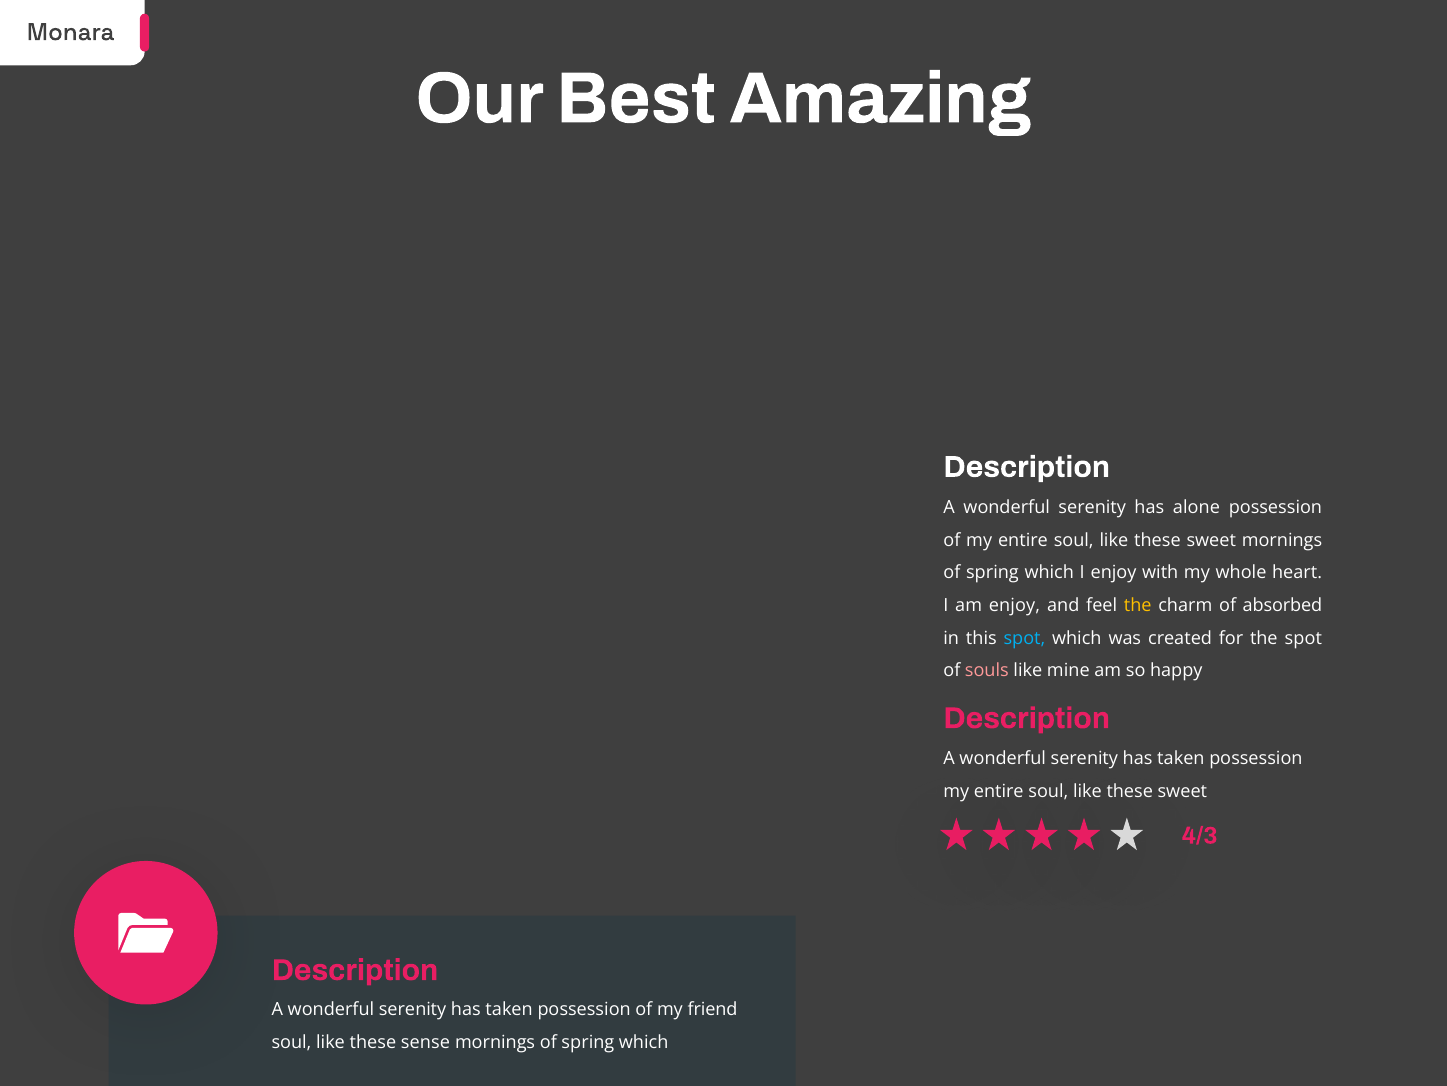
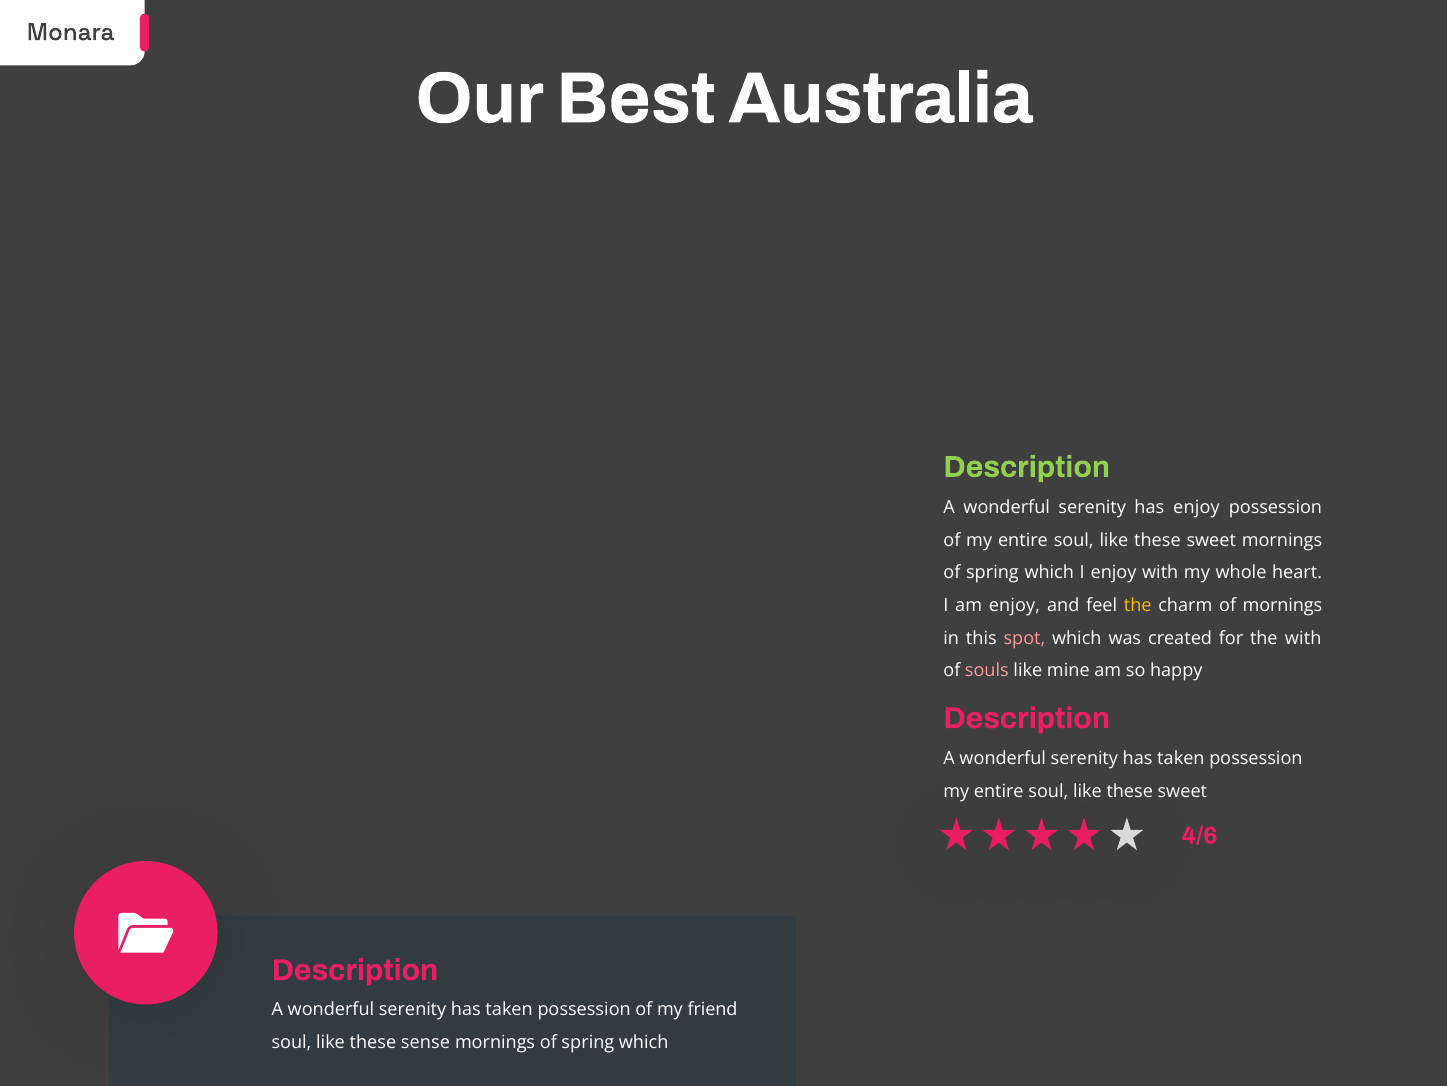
Amazing: Amazing -> Australia (881, 98)
Description colour: white -> light green (1027, 467)
has alone: alone -> enjoy (1196, 507)
of absorbed: absorbed -> mornings (1282, 605)
spot colour: light blue -> pink (1024, 638)
the spot: spot -> with (1303, 638)
4/3: 4/3 -> 4/6 (1200, 835)
